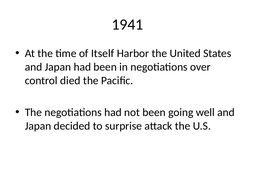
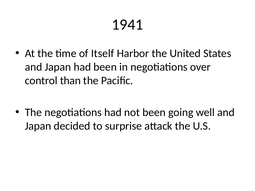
died: died -> than (70, 81)
